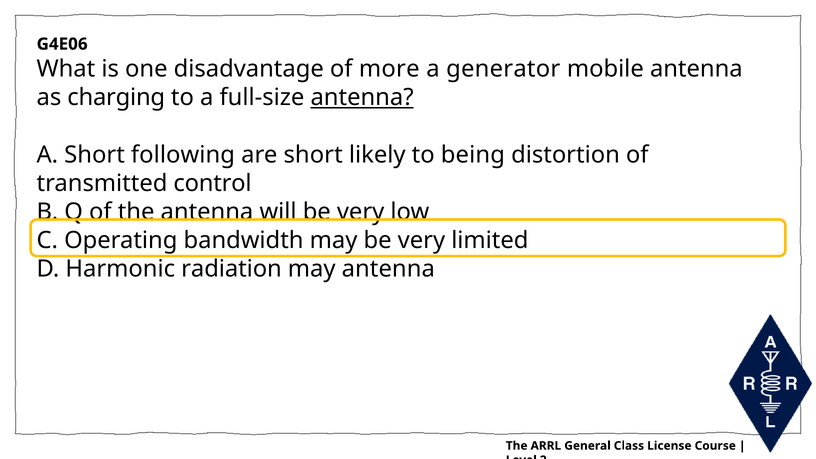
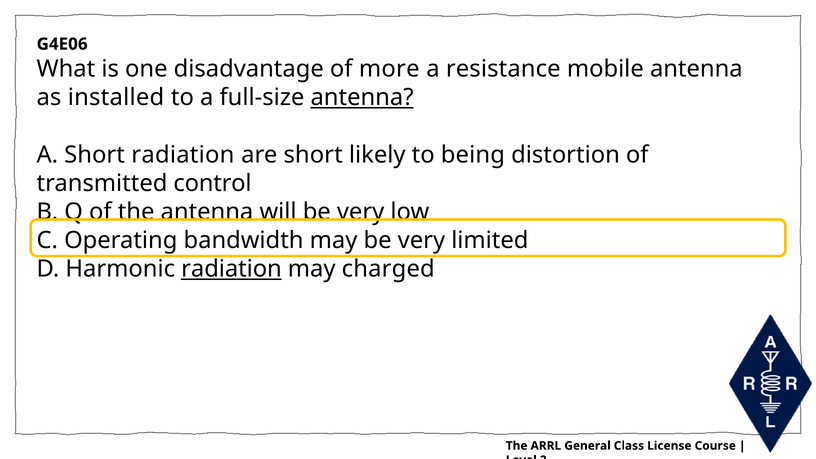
generator: generator -> resistance (503, 69)
charging: charging -> installed (116, 98)
Short following: following -> radiation (183, 155)
radiation underline: none -> present (232, 269)
may antenna: antenna -> charged (388, 269)
